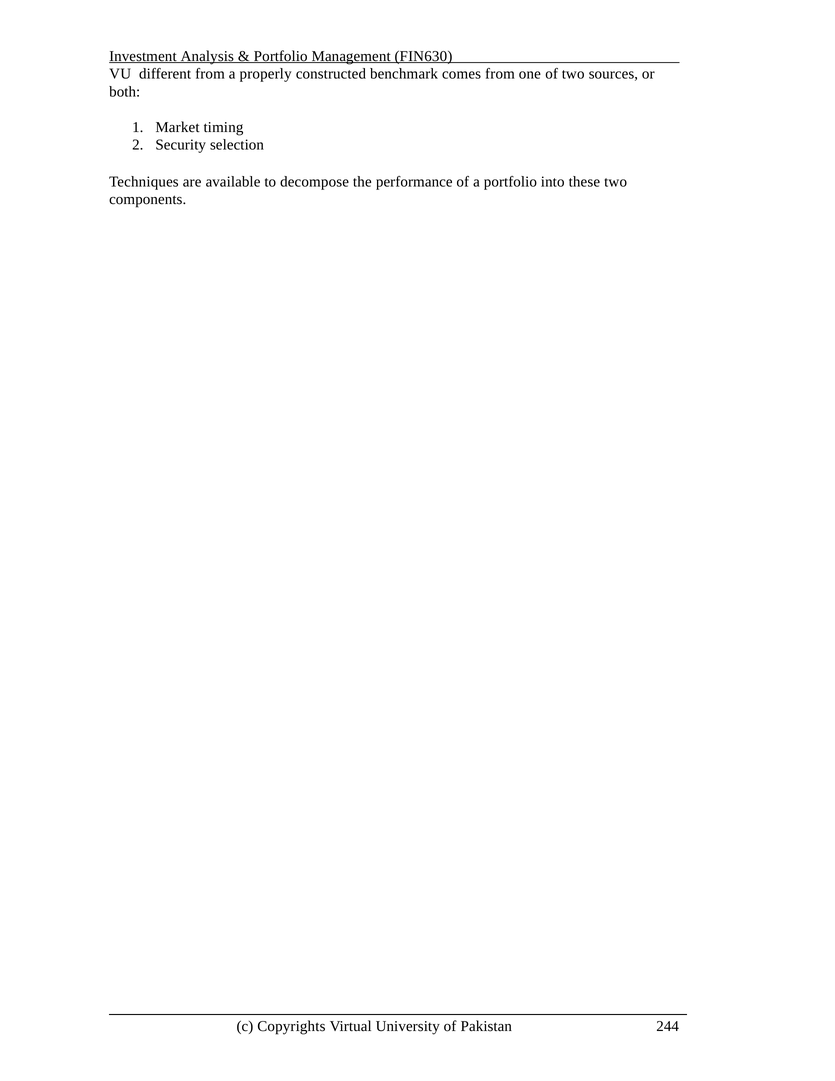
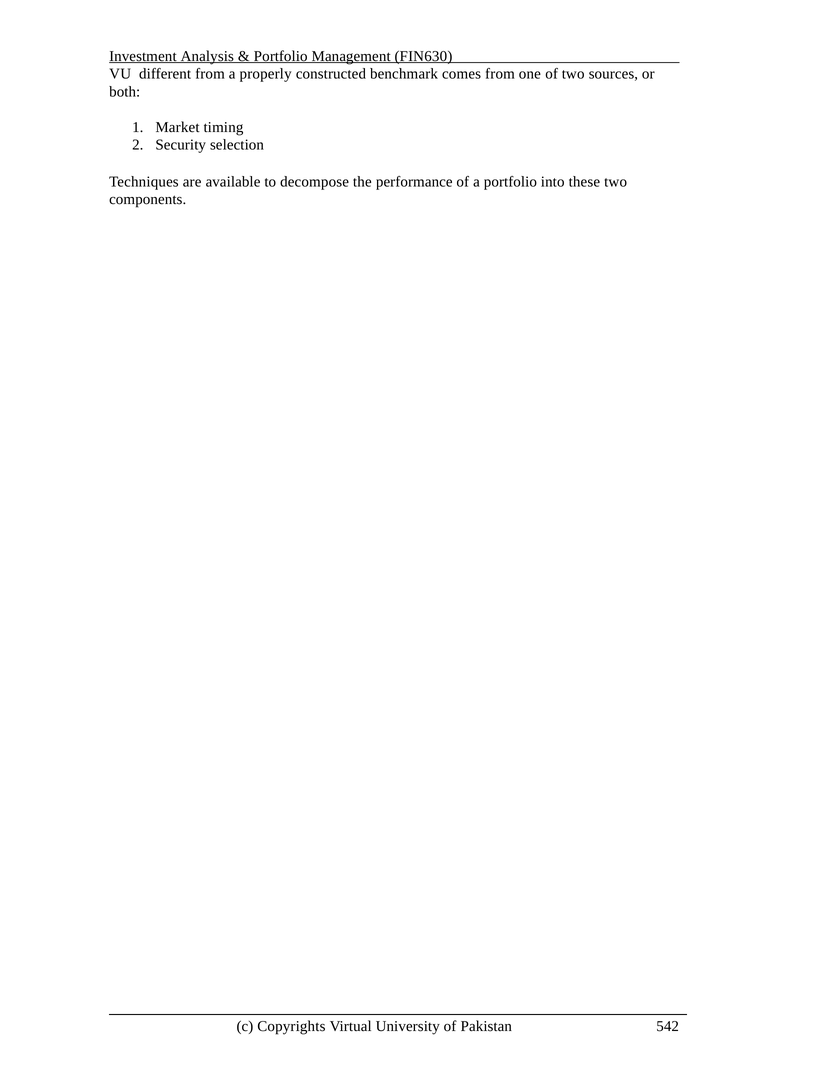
244: 244 -> 542 (668, 1026)
